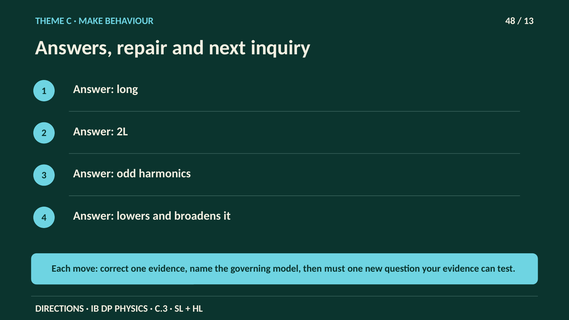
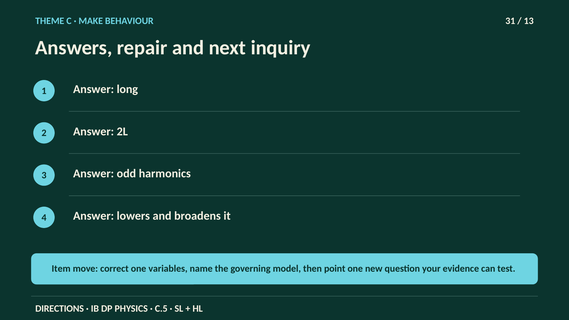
48: 48 -> 31 (510, 21)
Each: Each -> Item (61, 269)
one evidence: evidence -> variables (168, 269)
must: must -> point (335, 269)
C.3: C.3 -> C.5 (161, 309)
